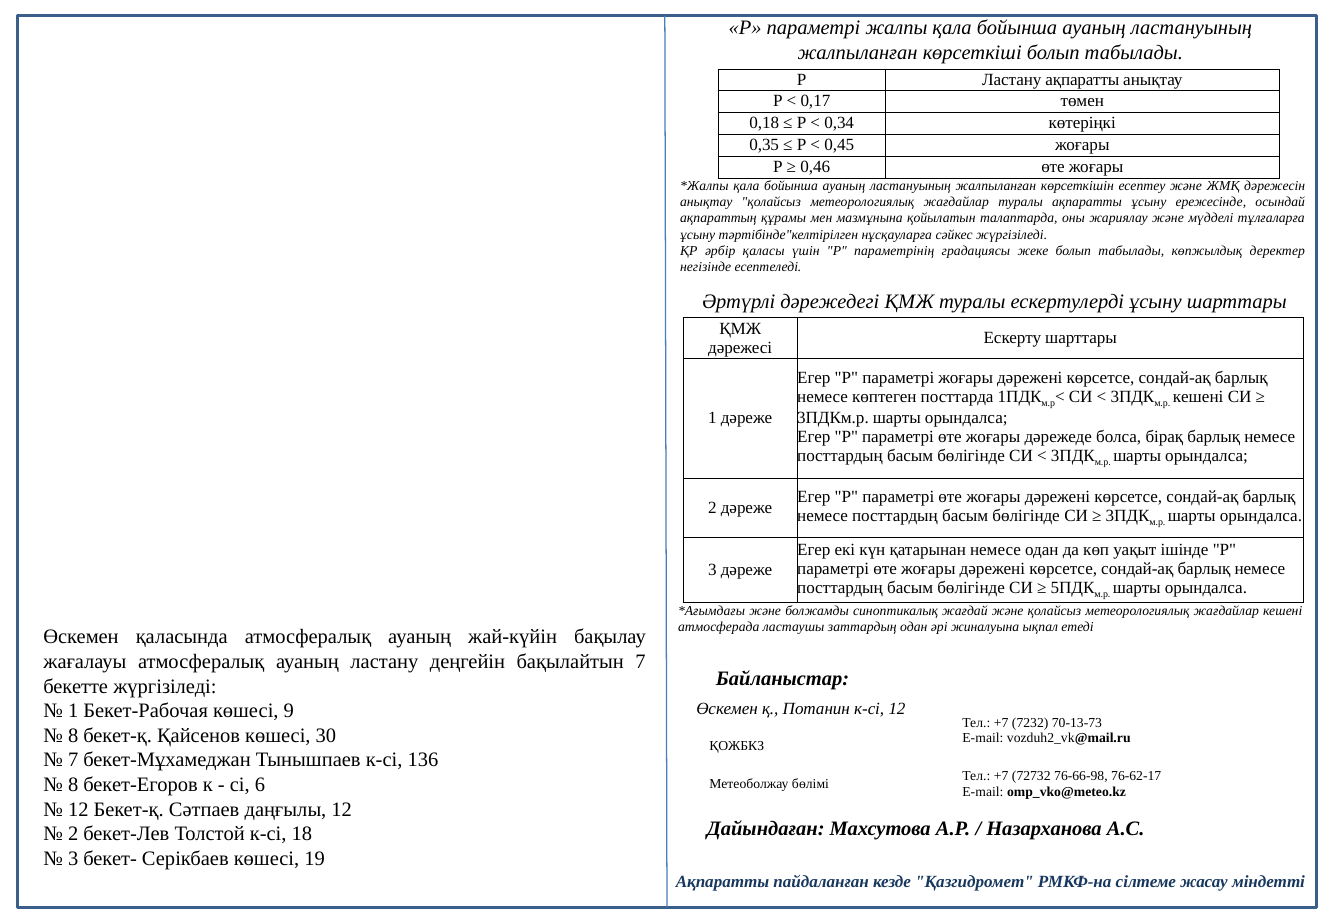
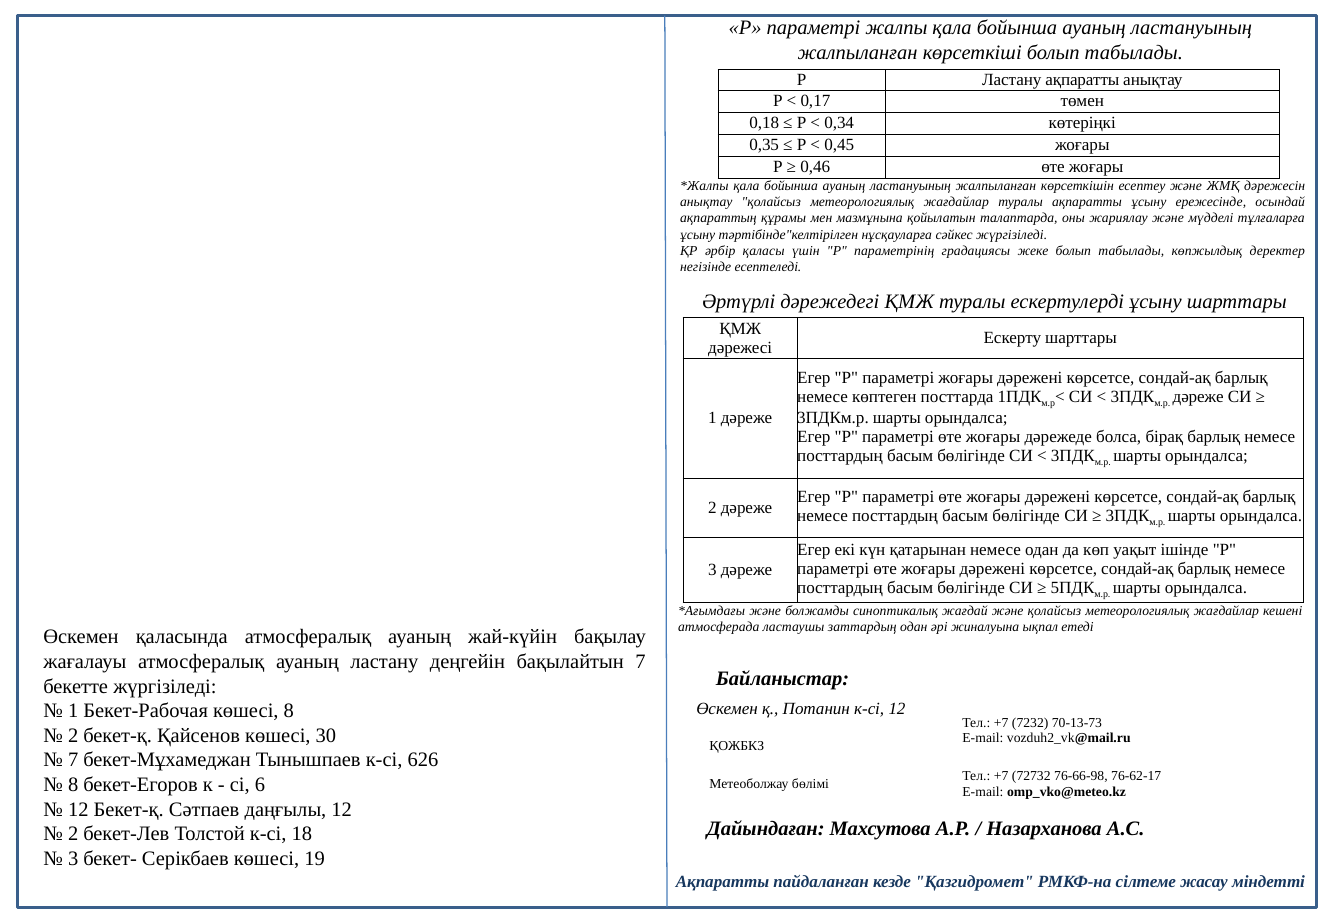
кешені: кешені -> дәреже (1198, 397)
көшесі 9: 9 -> 8 (289, 711)
8: 8 -> 2 (73, 736)
136: 136 -> 626 (423, 761)
